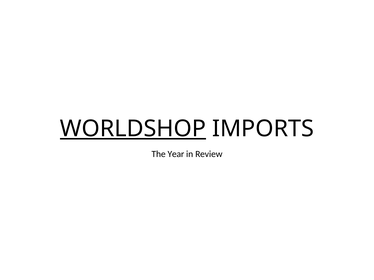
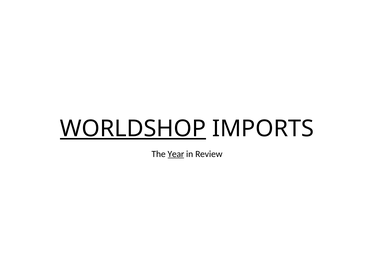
Year underline: none -> present (176, 154)
